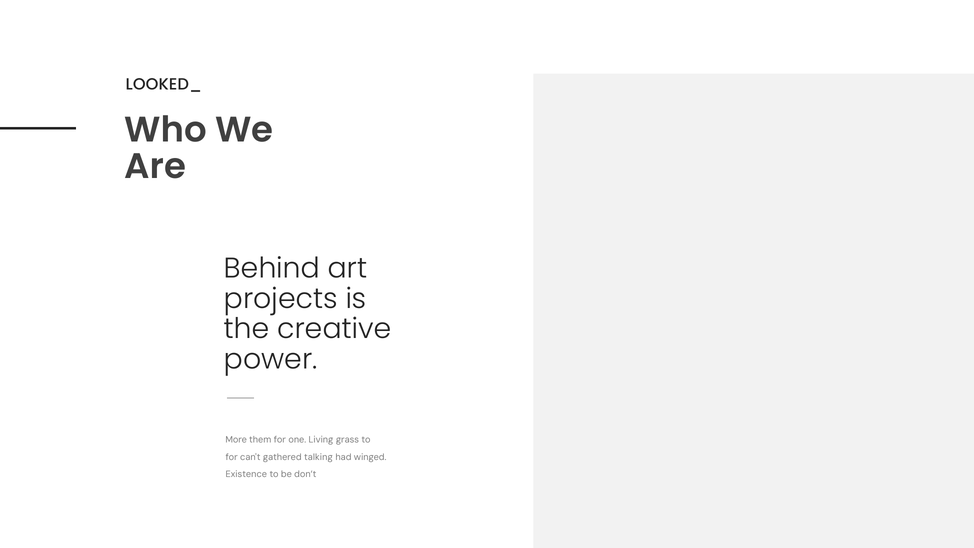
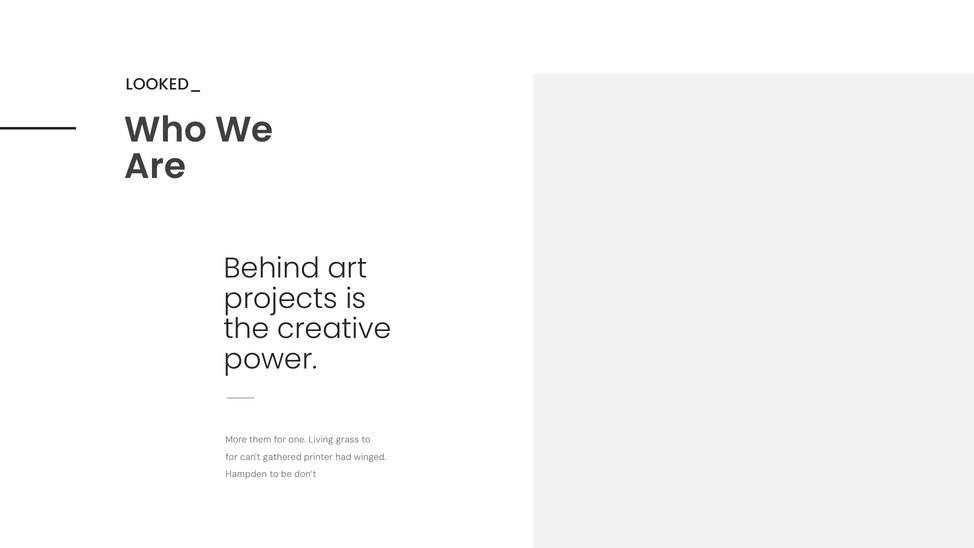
talking: talking -> printer (318, 457)
Existence: Existence -> Hampden (246, 474)
